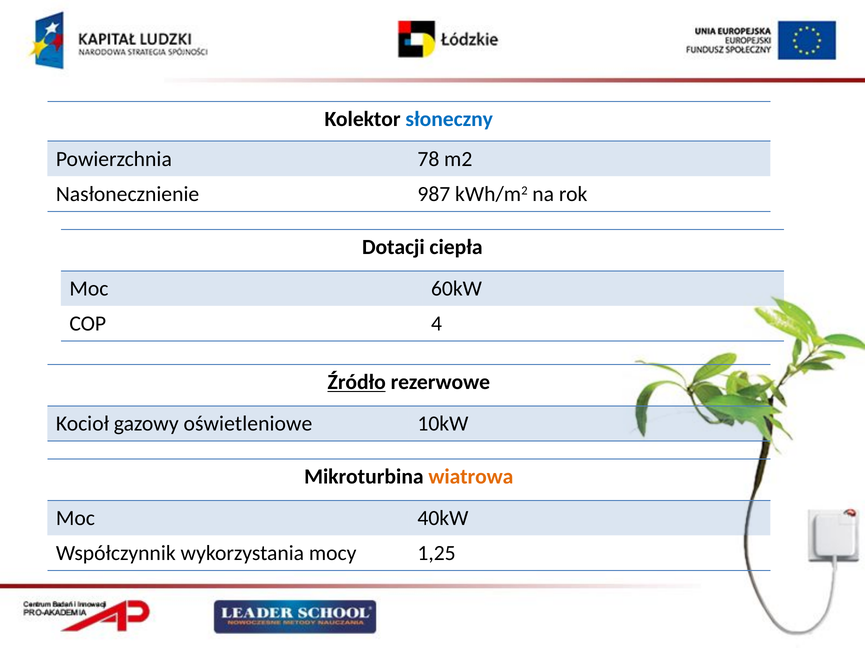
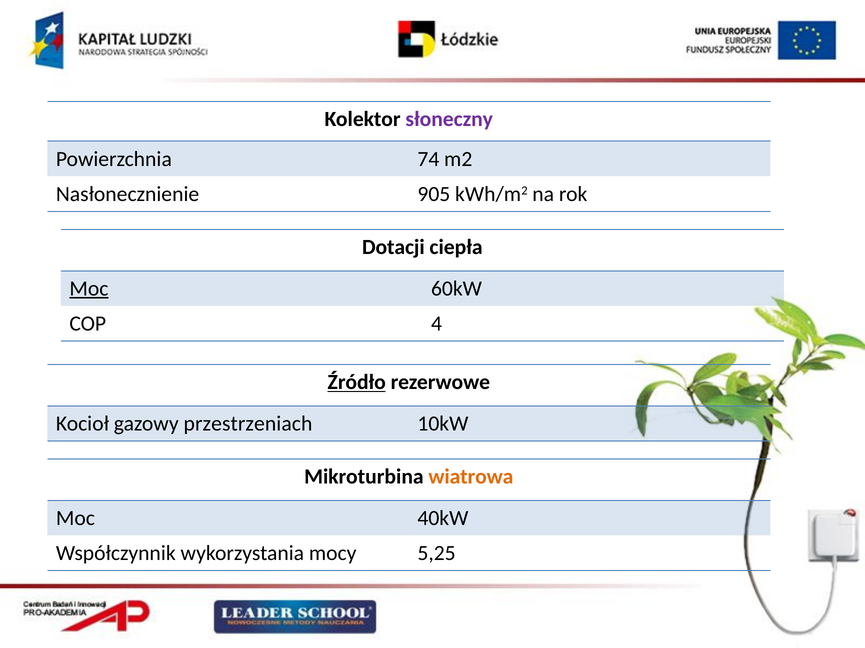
słoneczny colour: blue -> purple (449, 119)
78: 78 -> 74 (428, 159)
987: 987 -> 905 (434, 194)
Moc underline: none -> present (89, 289)
oświetleniowe: oświetleniowe -> przestrzeniach (248, 424)
1,25: 1,25 -> 5,25 (437, 554)
